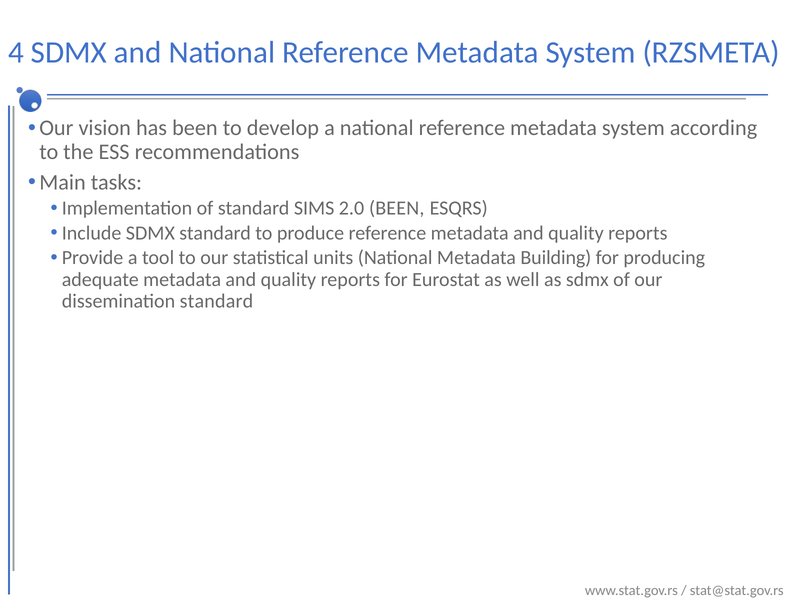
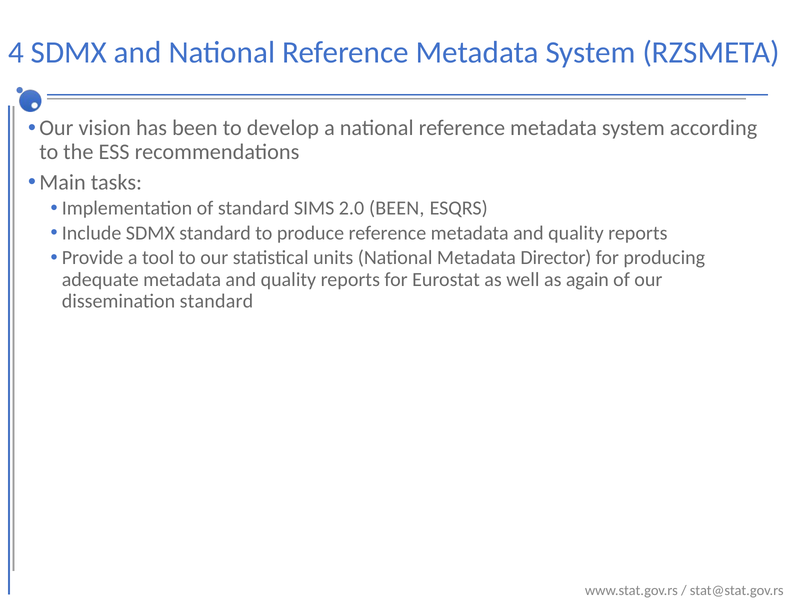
Building: Building -> Director (556, 258)
as sdmx: sdmx -> again (587, 279)
